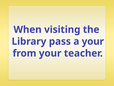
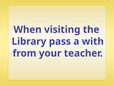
a your: your -> with (93, 41)
